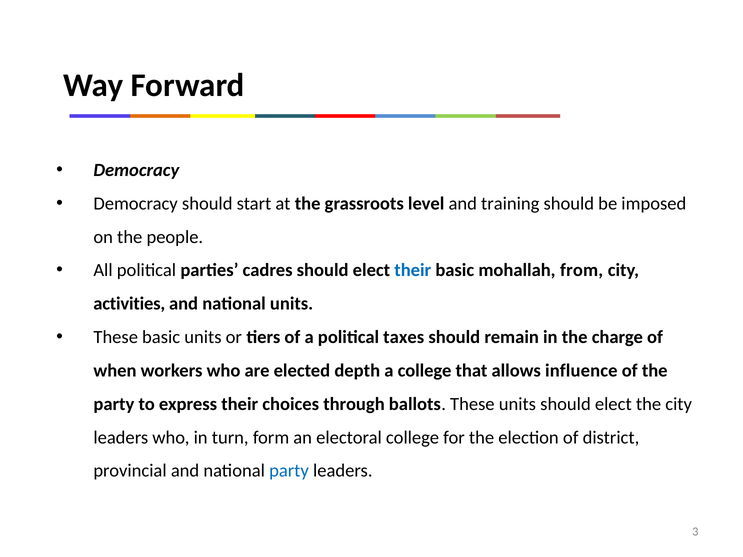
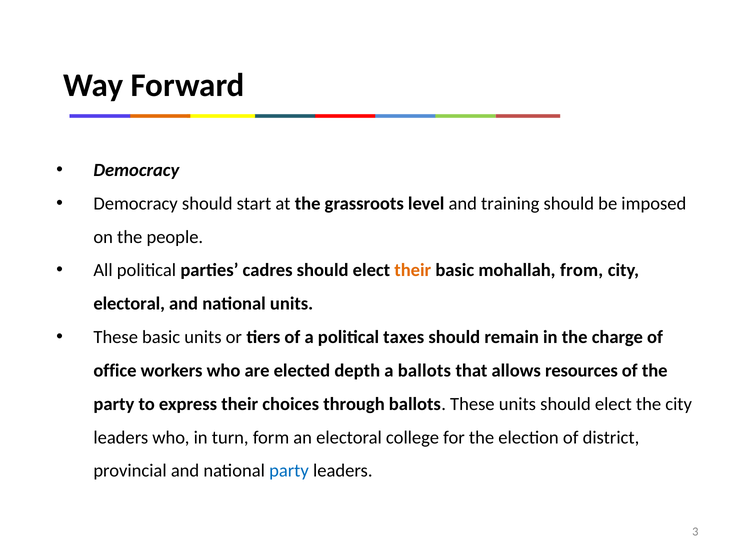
their colour: blue -> orange (413, 270)
activities: activities -> electoral (129, 304)
when: when -> office (115, 371)
a college: college -> ballots (424, 371)
influence: influence -> resources (581, 371)
